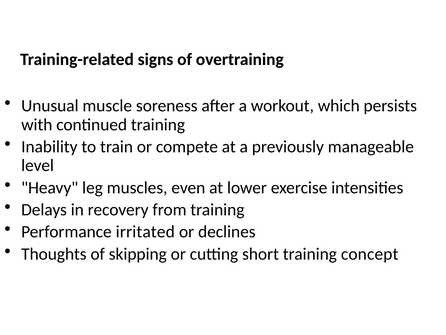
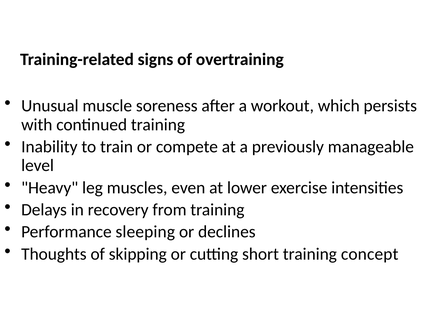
irritated: irritated -> sleeping (145, 231)
